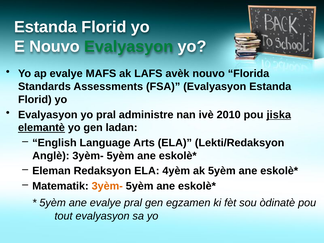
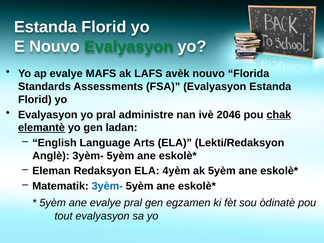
2010: 2010 -> 2046 (229, 115)
jiska: jiska -> chak (279, 115)
3yèm- colour: orange -> blue (107, 186)
